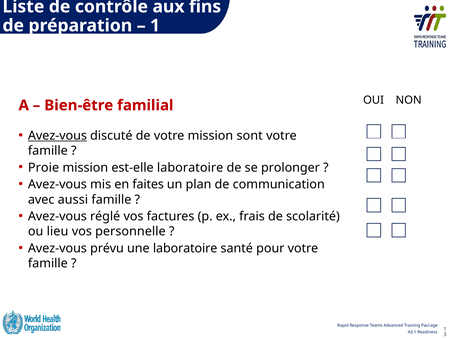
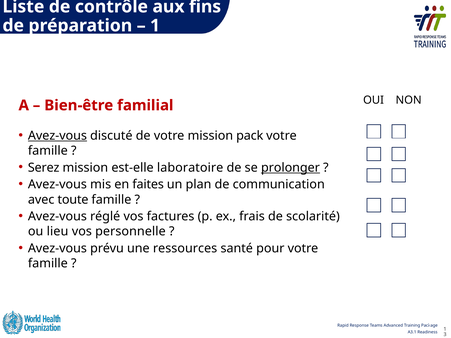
sont: sont -> pack (250, 136)
Proie: Proie -> Serez (44, 168)
prolonger underline: none -> present (290, 168)
aussi: aussi -> toute (73, 200)
une laboratoire: laboratoire -> ressources (185, 249)
